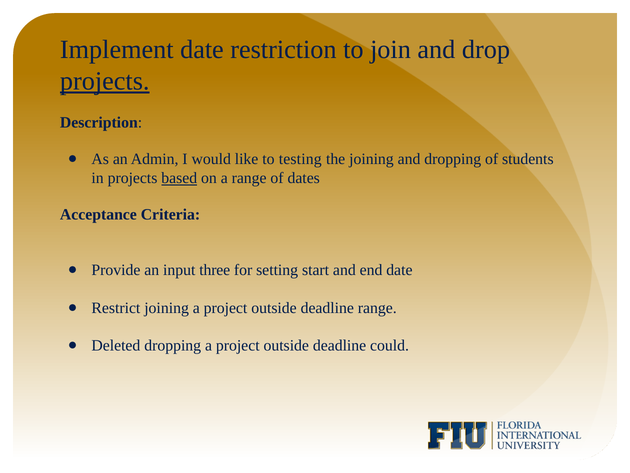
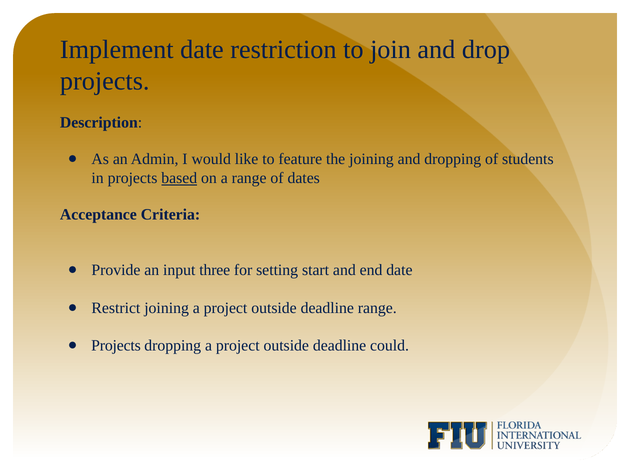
projects underline: present -> none (105, 81)
testing: testing -> feature (300, 159)
Deleted: Deleted -> Projects (116, 345)
